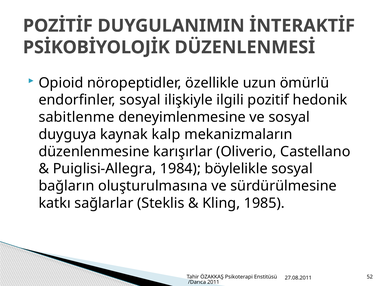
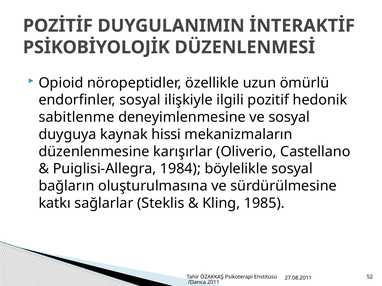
kalp: kalp -> hissi (166, 135)
